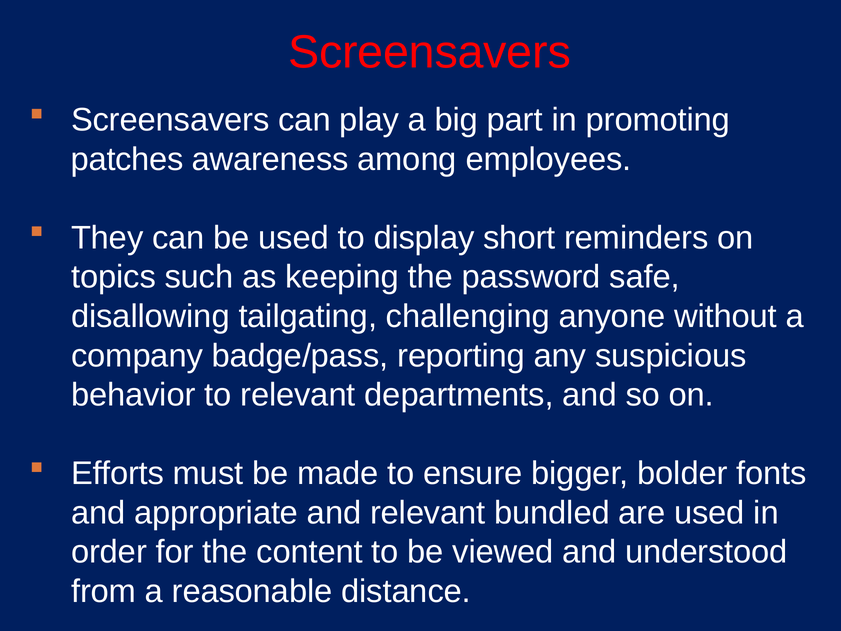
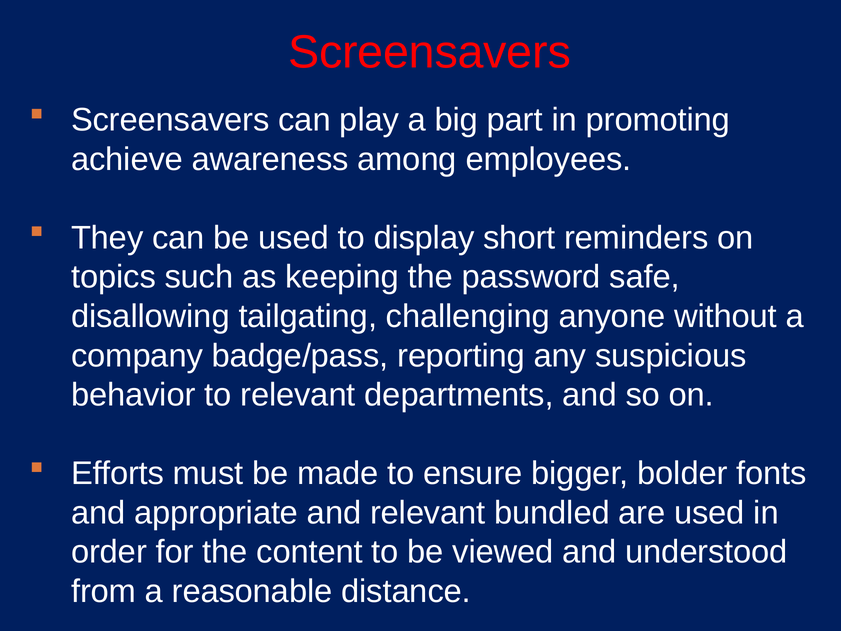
patches: patches -> achieve (127, 159)
